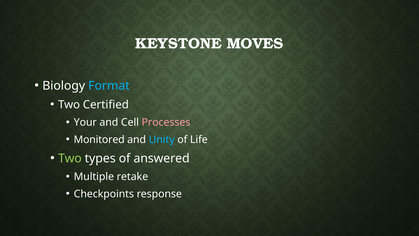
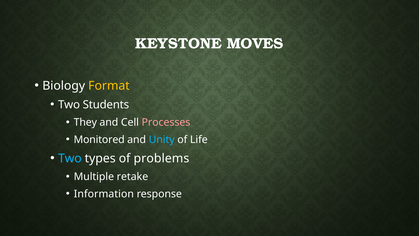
Format colour: light blue -> yellow (109, 86)
Certified: Certified -> Students (106, 105)
Your: Your -> They (85, 122)
Two colour: light green -> light blue (70, 158)
answered: answered -> problems (161, 158)
Checkpoints: Checkpoints -> Information (104, 194)
